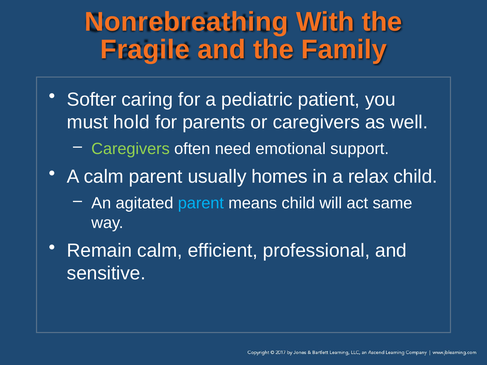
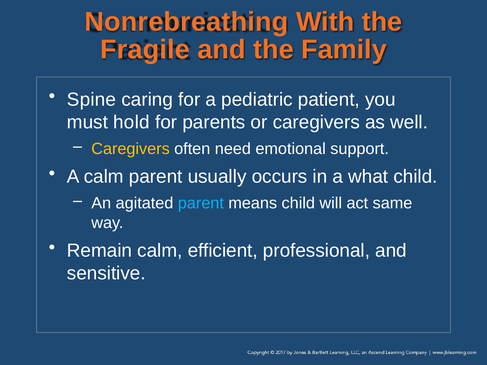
Softer: Softer -> Spine (92, 100)
Caregivers colour: light green -> yellow (131, 149)
homes: homes -> occurs (280, 177)
relax: relax -> what (368, 177)
